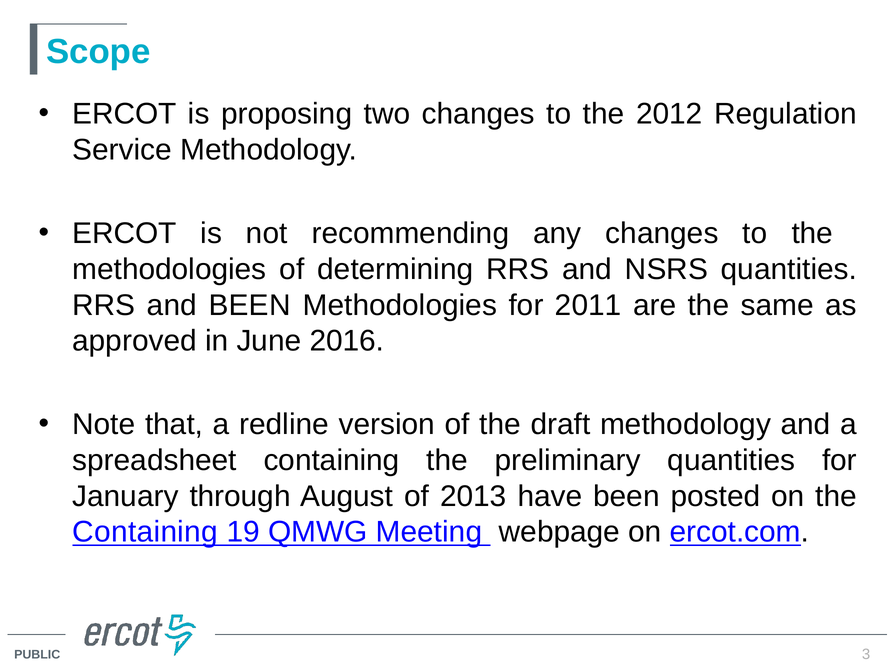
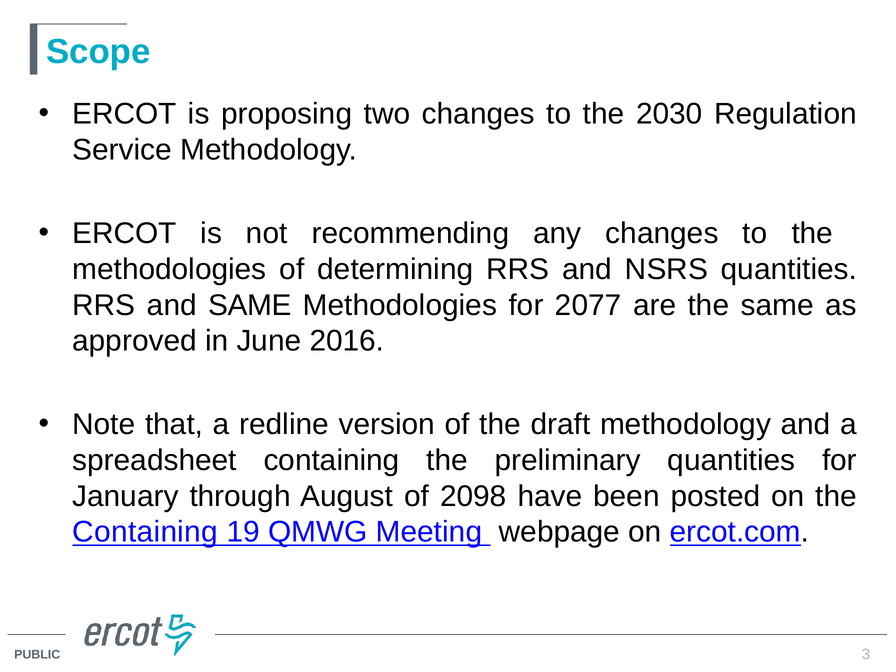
2012: 2012 -> 2030 (669, 114)
and BEEN: BEEN -> SAME (250, 305)
2011: 2011 -> 2077 (588, 305)
2013: 2013 -> 2098 (473, 496)
